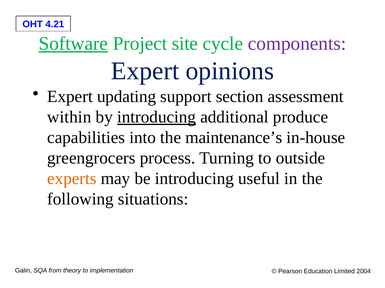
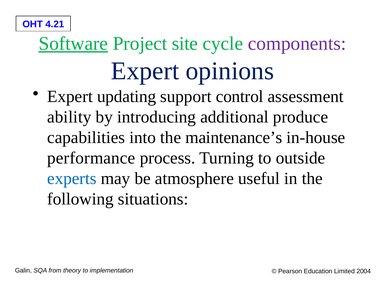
section: section -> control (240, 97)
within: within -> ability (69, 117)
introducing underline: present -> none (157, 117)
greengrocers: greengrocers -> performance (91, 158)
experts colour: orange -> blue (72, 179)
be introducing: introducing -> atmosphere (194, 179)
